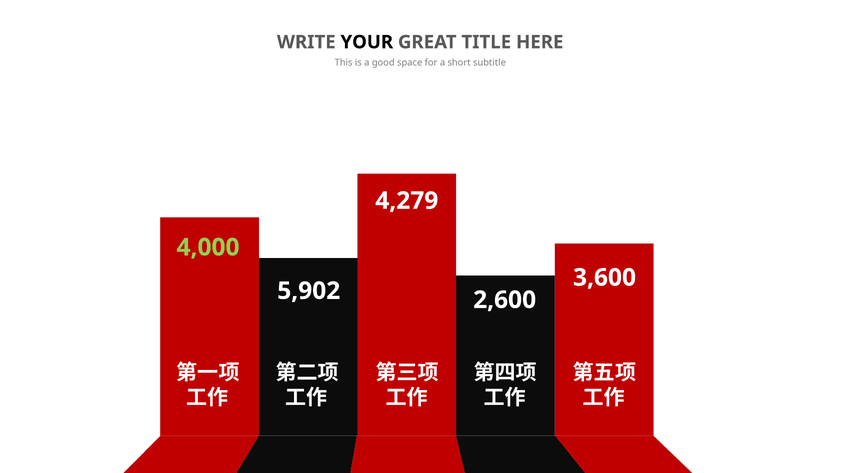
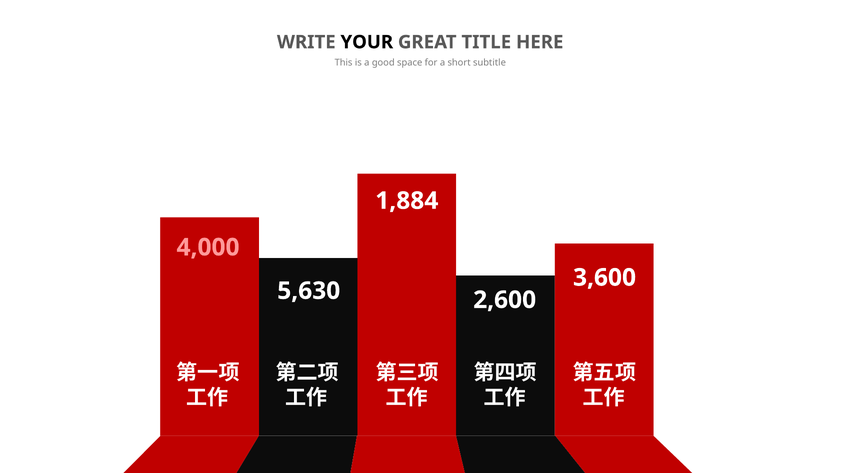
4,279: 4,279 -> 1,884 (407, 201)
4,000 colour: light green -> pink (208, 247)
5,902: 5,902 -> 5,630 (309, 291)
